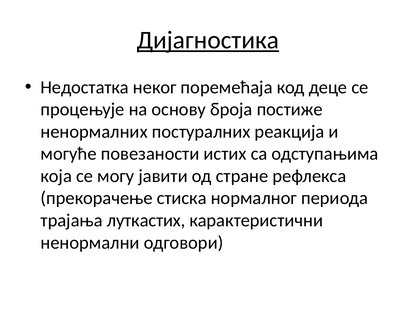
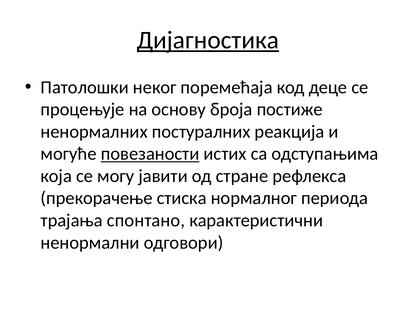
Недостатка: Недостатка -> Патолошки (85, 87)
повезаности underline: none -> present (150, 154)
луткастих: луткастих -> спонтано (146, 220)
